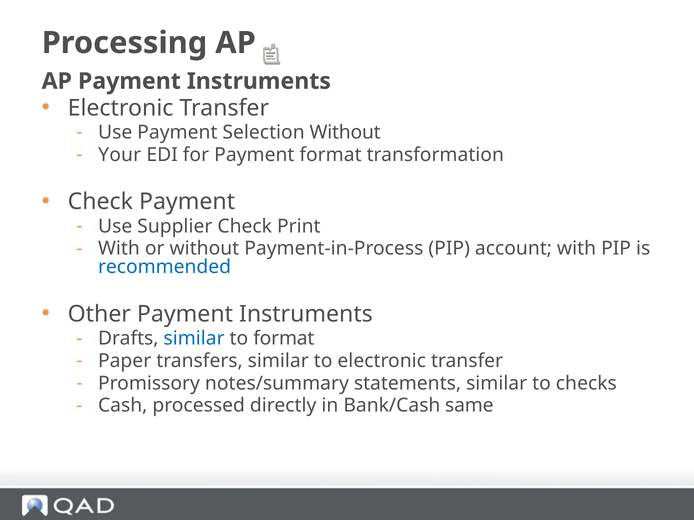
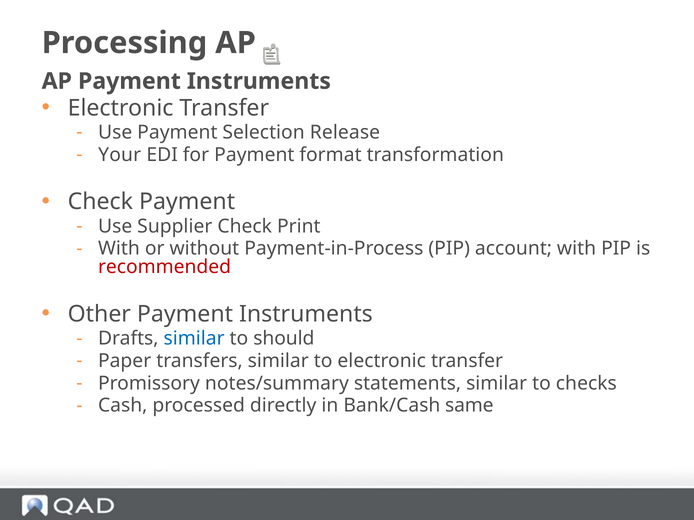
Selection Without: Without -> Release (345, 132)
recommended colour: blue -> red (165, 267)
to format: format -> should (284, 339)
